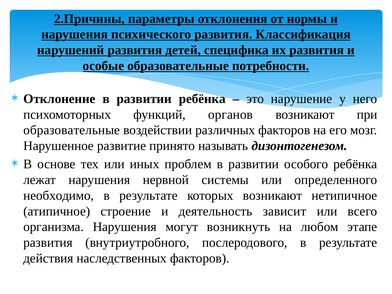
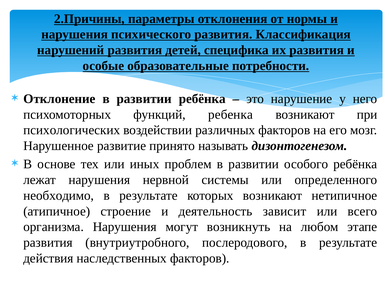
органов: органов -> ребенка (231, 115)
образовательные: образовательные -> психологических (72, 130)
